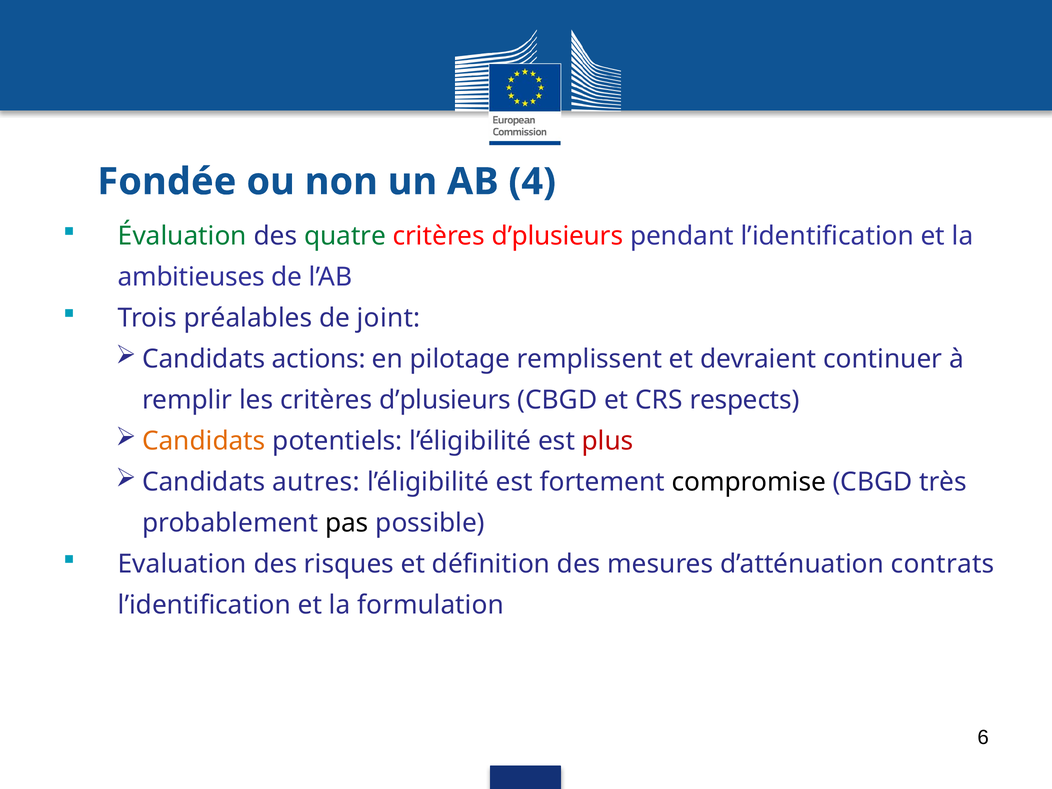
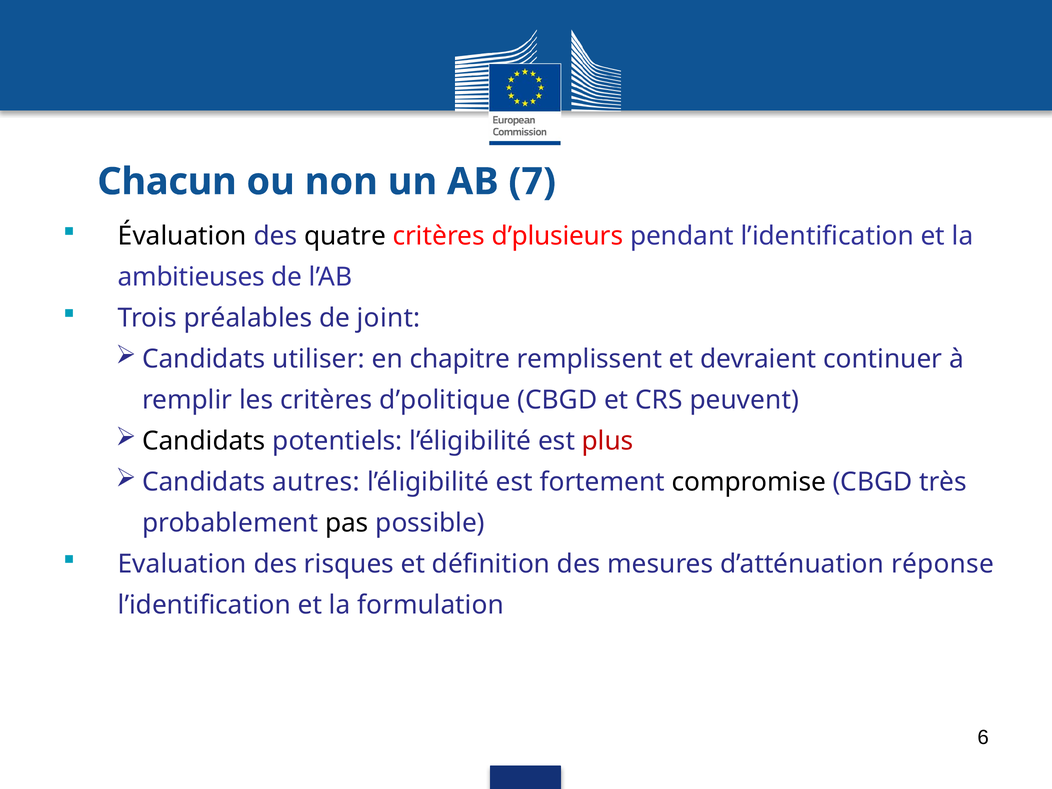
Fondée: Fondée -> Chacun (167, 182)
4: 4 -> 7 (532, 182)
Évaluation colour: green -> black (182, 236)
quatre colour: green -> black (345, 236)
actions: actions -> utiliser (319, 359)
pilotage: pilotage -> chapitre (460, 359)
les critères d’plusieurs: d’plusieurs -> d’politique (445, 400)
respects: respects -> peuvent (744, 400)
Candidats colour: orange -> black (204, 441)
contrats: contrats -> réponse (943, 564)
